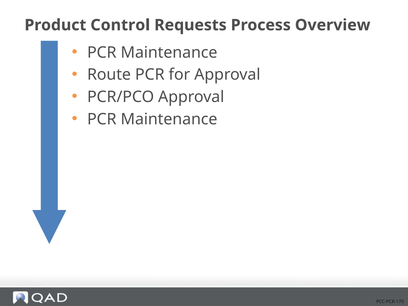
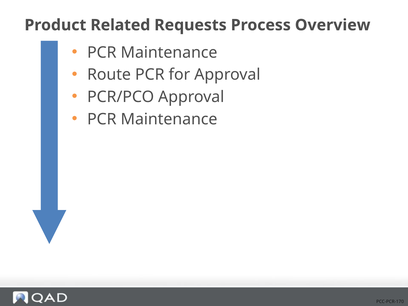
Control: Control -> Related (120, 25)
